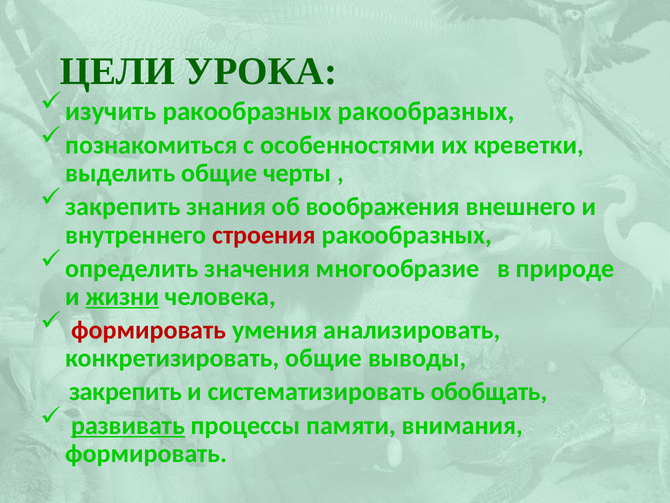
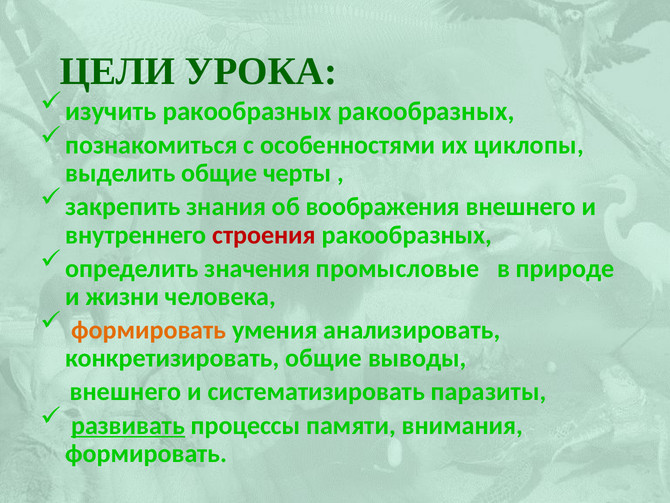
креветки: креветки -> циклопы (529, 145)
многообразие: многообразие -> промысловые (398, 268)
жизни underline: present -> none (122, 296)
формировать colour: red -> orange (149, 330)
закрепить: закрепить -> внешнего (125, 391)
обобщать: обобщать -> паразиты (489, 391)
